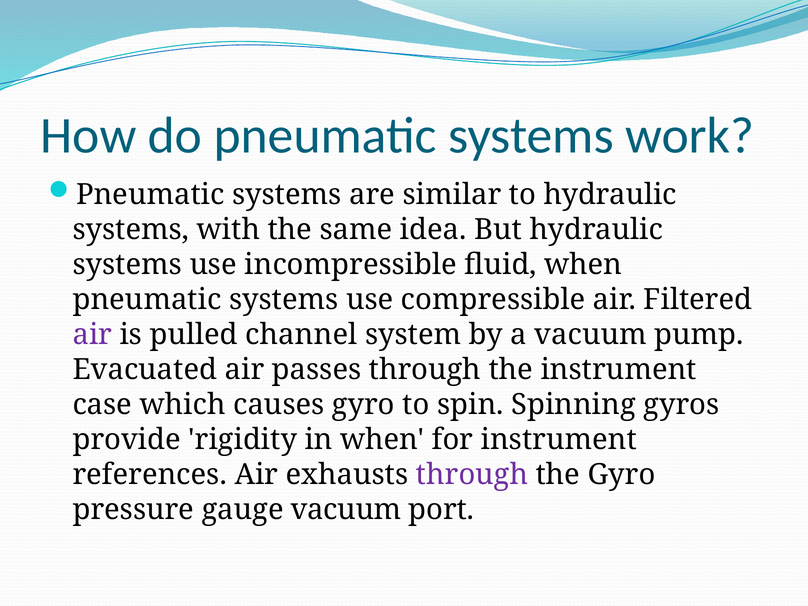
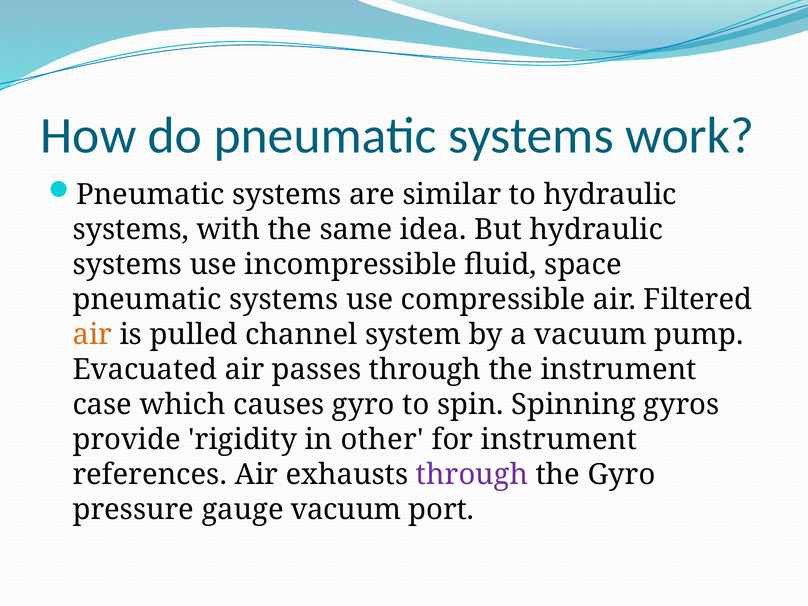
fluid when: when -> space (583, 265)
air colour: purple -> orange (92, 335)
in when: when -> other (382, 439)
